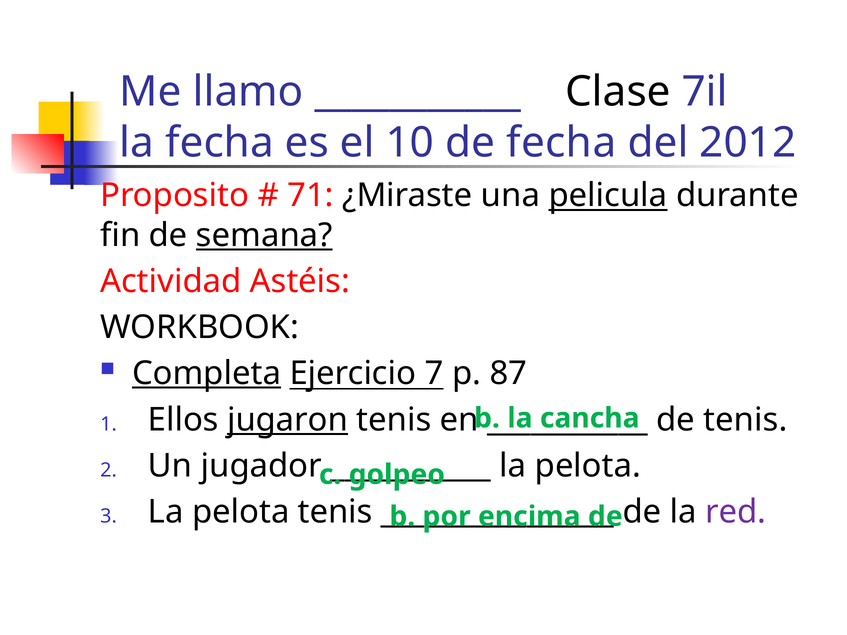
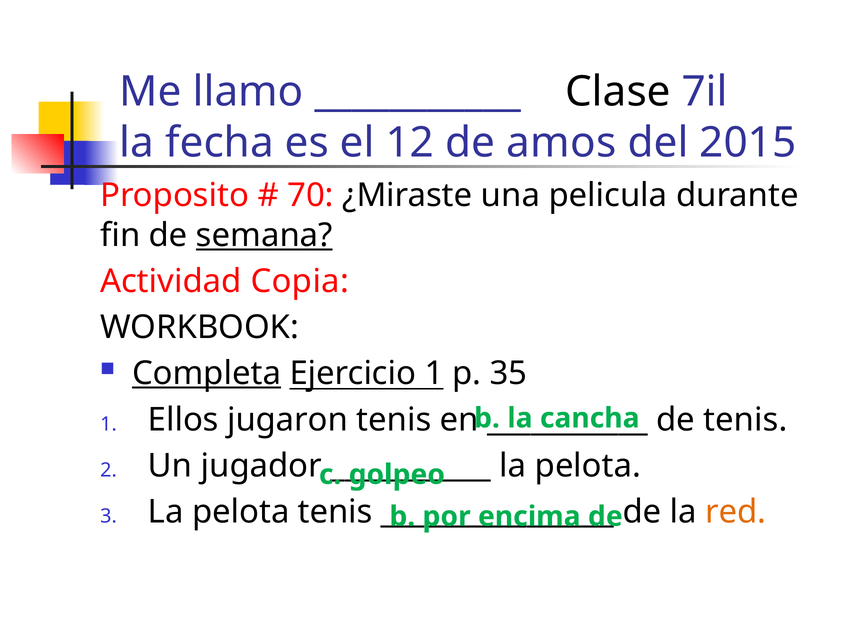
10: 10 -> 12 (410, 143)
de fecha: fecha -> amos (561, 143)
2012: 2012 -> 2015 (748, 143)
71: 71 -> 70 (310, 196)
pelicula underline: present -> none (608, 196)
Astéis: Astéis -> Copia (300, 281)
Ejercicio 7: 7 -> 1 (434, 374)
87: 87 -> 35 (508, 374)
jugaron underline: present -> none (288, 420)
red colour: purple -> orange (736, 512)
